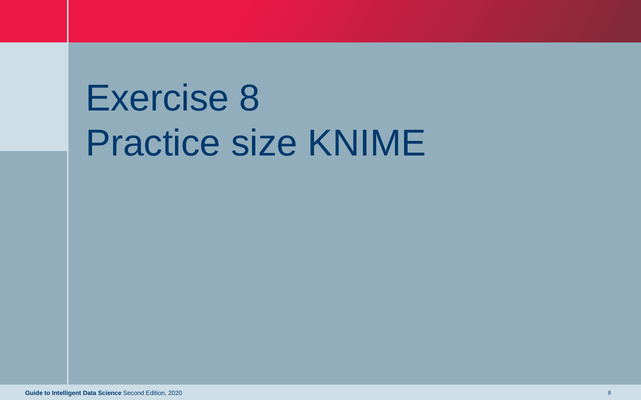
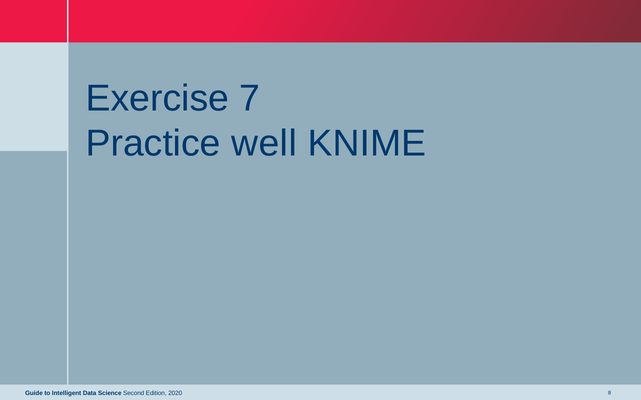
Exercise 8: 8 -> 7 (250, 99)
size: size -> well (264, 143)
